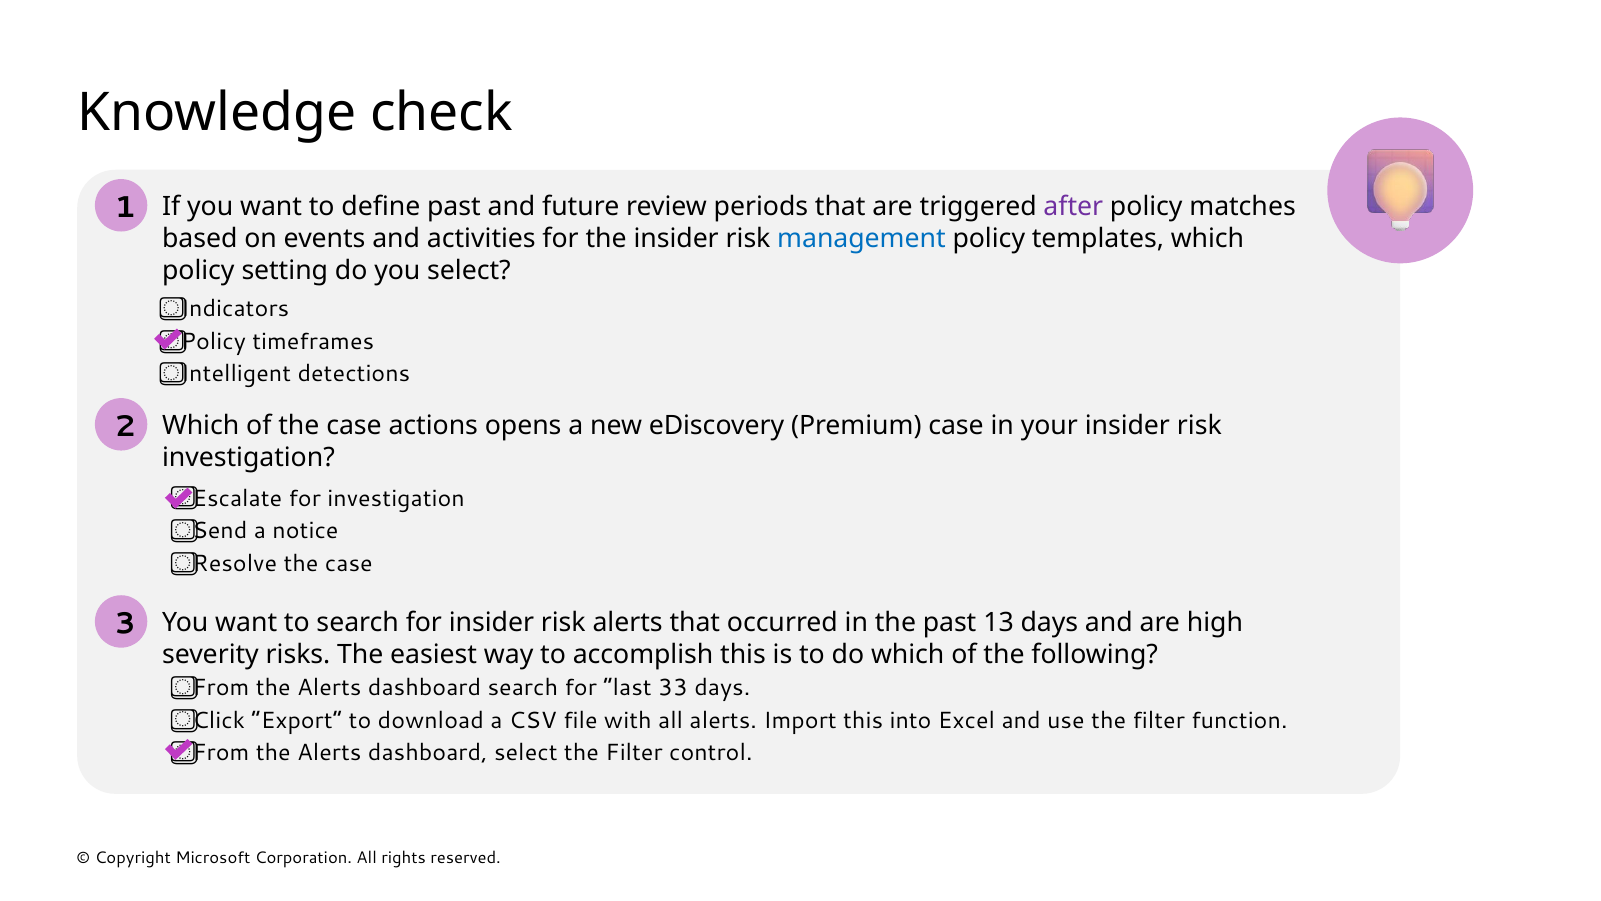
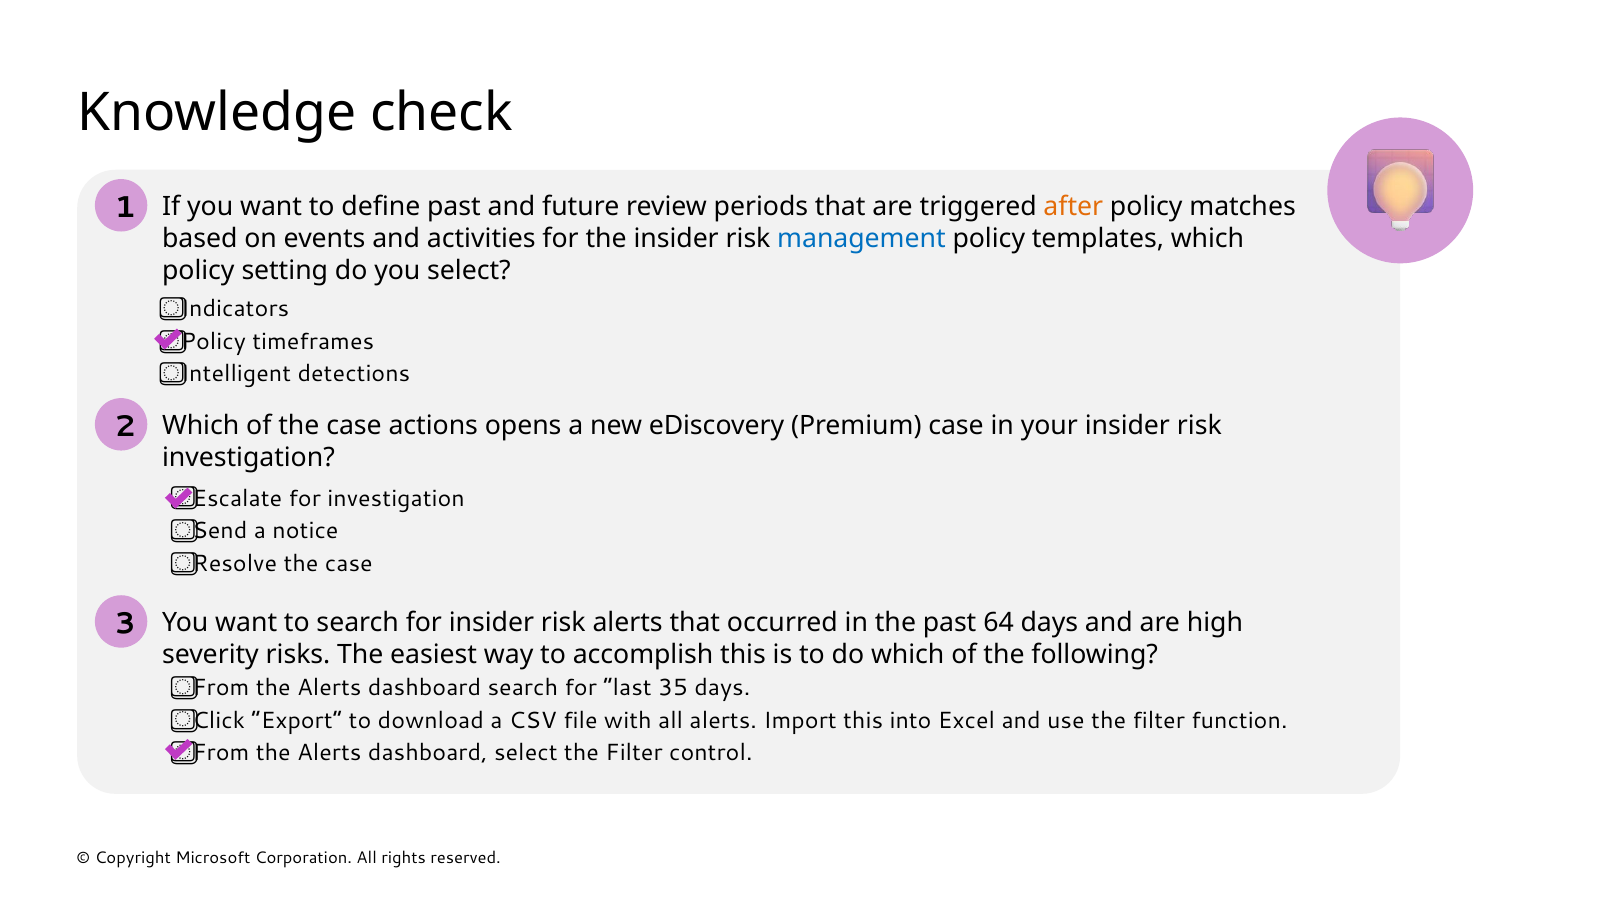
after colour: purple -> orange (1073, 207)
13: 13 -> 64 (999, 623)
33: 33 -> 35 (673, 687)
